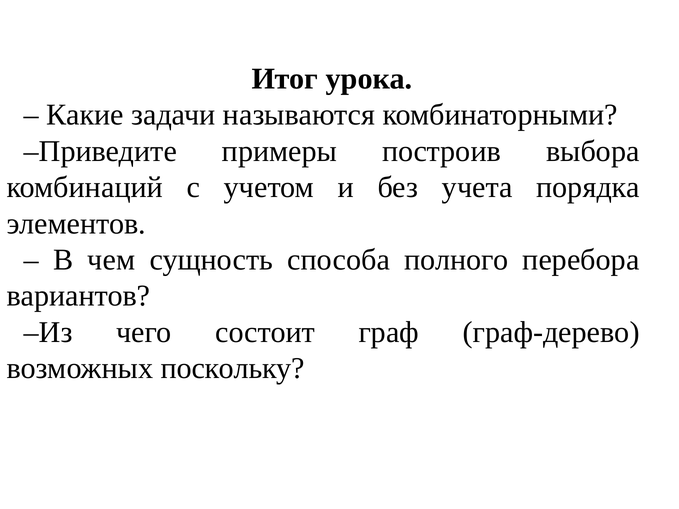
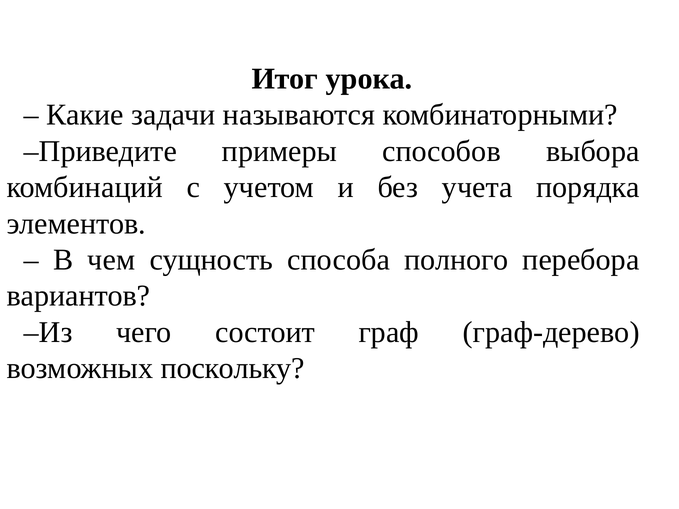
построив: построив -> способов (442, 151)
